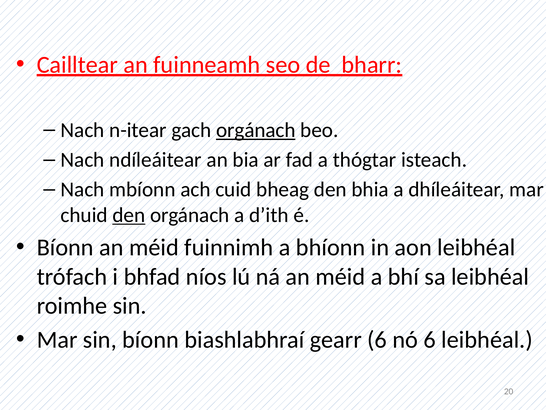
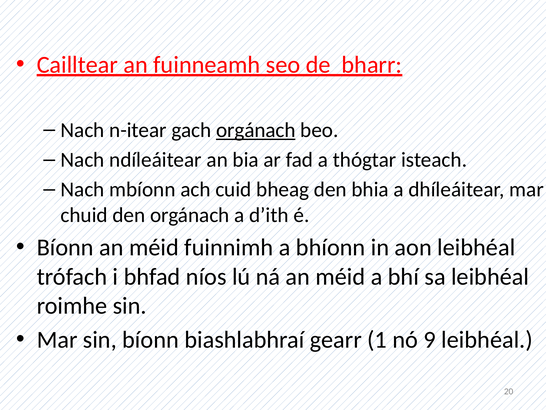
den underline: present -> none (129, 215)
gearr 6: 6 -> 1 (377, 339)
nó 6: 6 -> 9 (430, 339)
